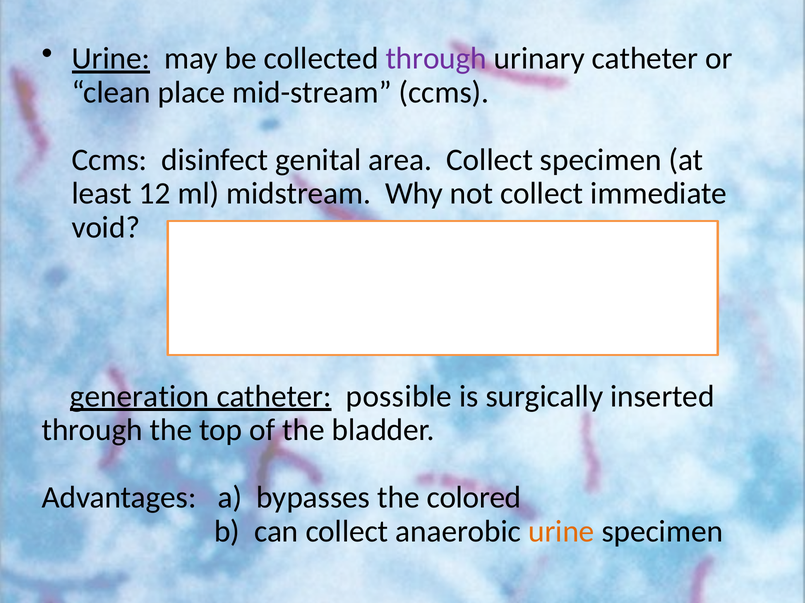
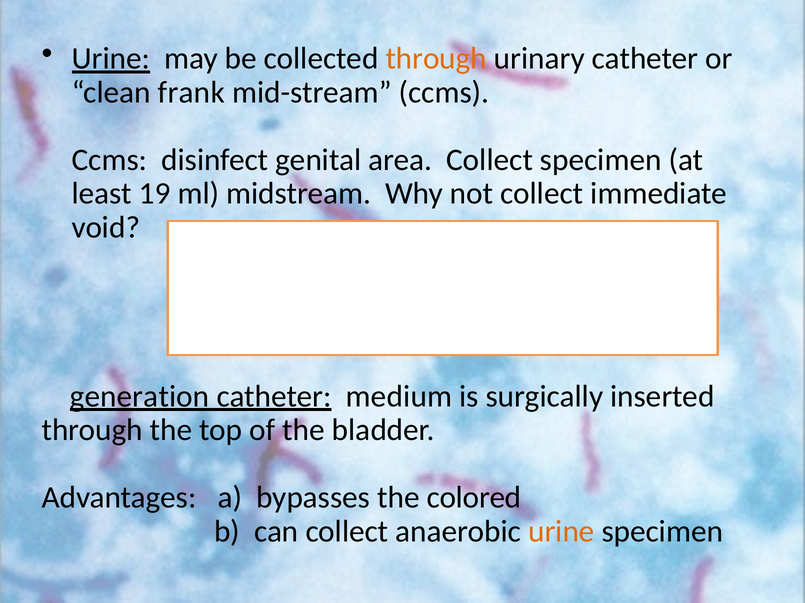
through colour: purple -> orange (436, 59)
place: place -> frank (191, 92)
12: 12 -> 19 (155, 194)
possible: possible -> medium (399, 397)
